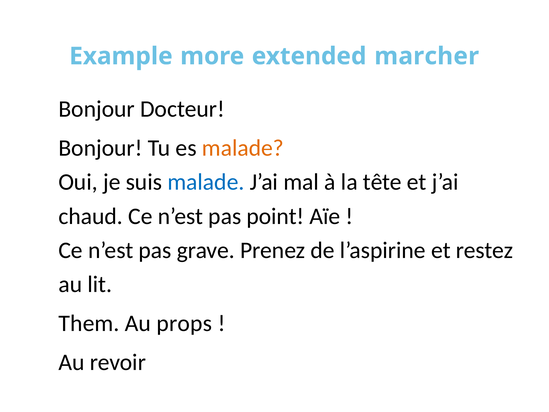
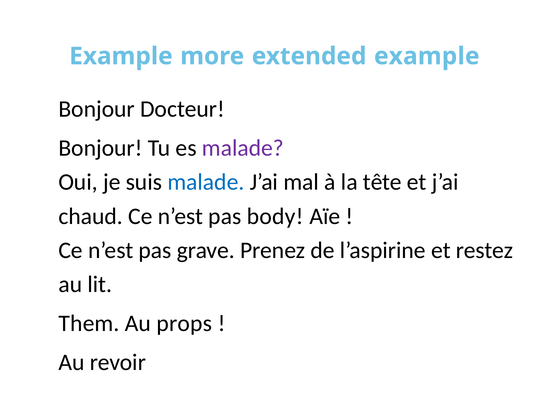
extended marcher: marcher -> example (427, 56)
malade colour: orange -> purple (243, 148)
point: point -> body (275, 216)
